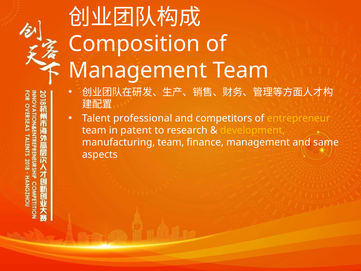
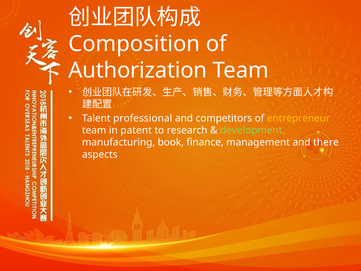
Management: Management -> Authorization (138, 70)
development colour: yellow -> light green (253, 130)
manufacturing team: team -> book (171, 142)
same: same -> there (326, 142)
